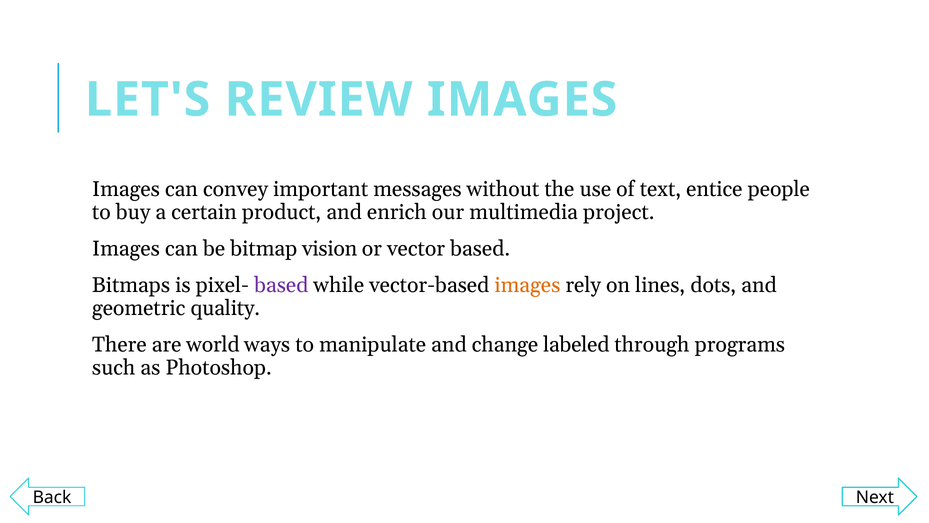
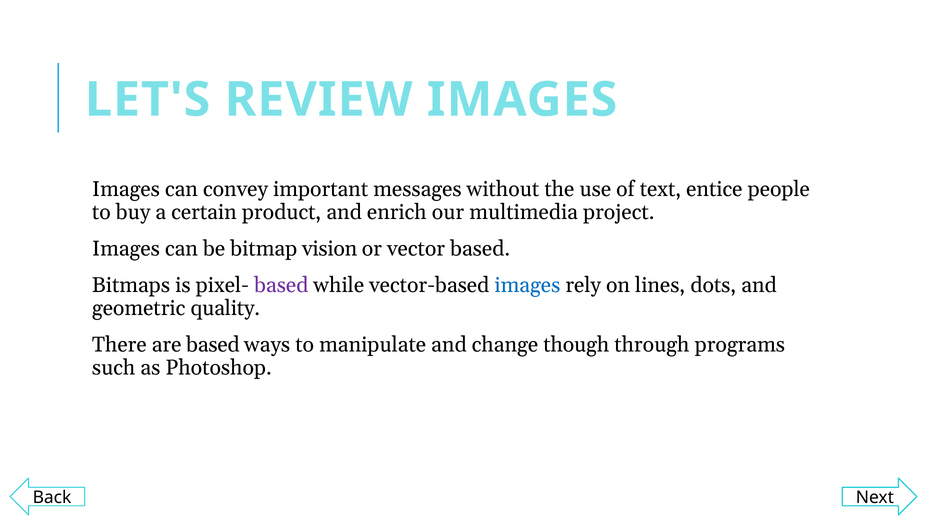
images colour: orange -> blue (527, 285)
are world: world -> based (213, 344)
labeled: labeled -> though (576, 344)
